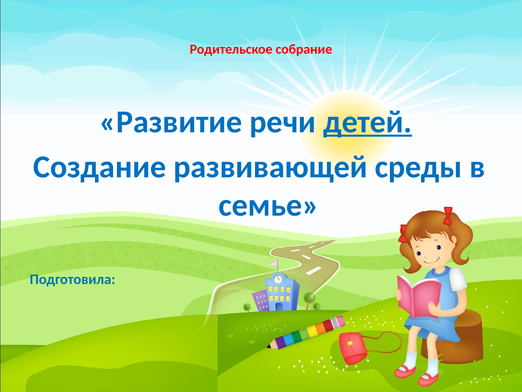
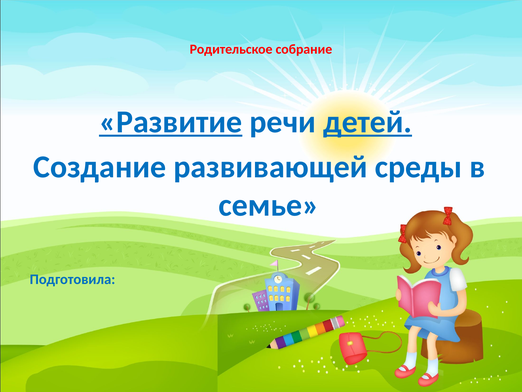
Развитие underline: none -> present (171, 122)
